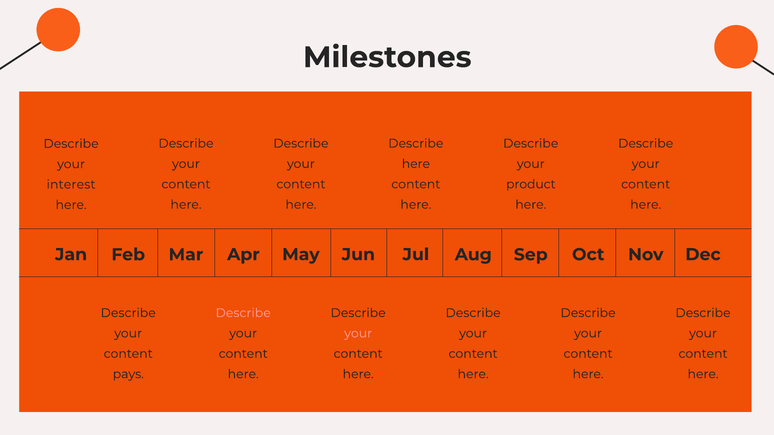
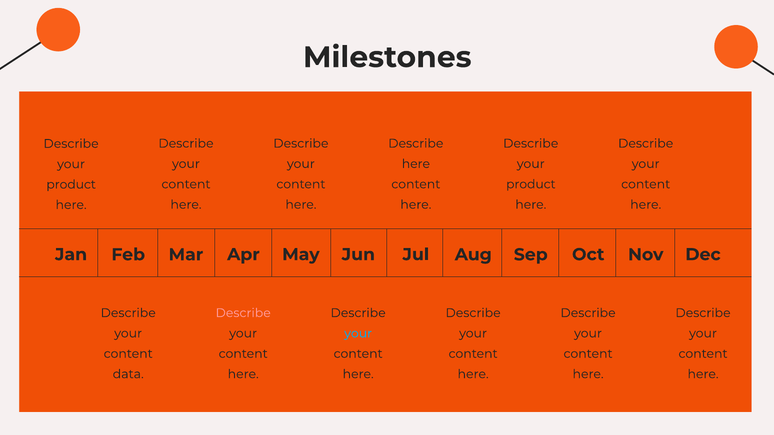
interest: interest -> product (71, 185)
your colour: pink -> light blue (358, 334)
pays: pays -> data (128, 374)
